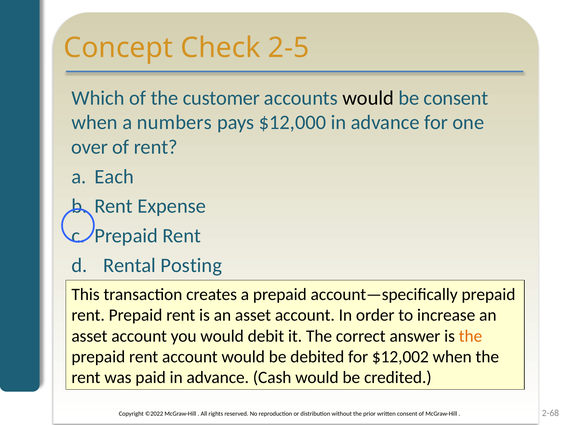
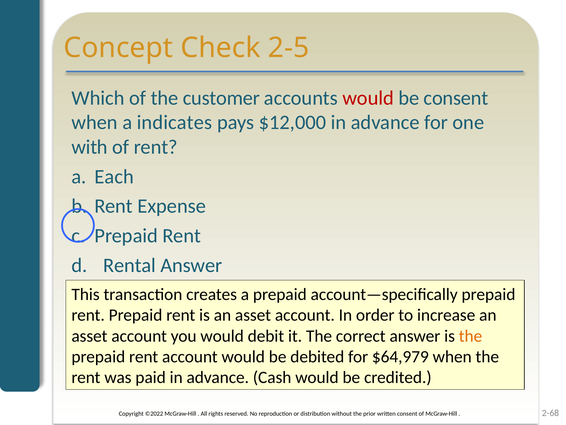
would colour: black -> red (368, 98)
numbers: numbers -> indicates (174, 122)
over: over -> with (90, 147)
Rental Posting: Posting -> Answer (191, 265)
$12,002: $12,002 -> $64,979 (400, 356)
